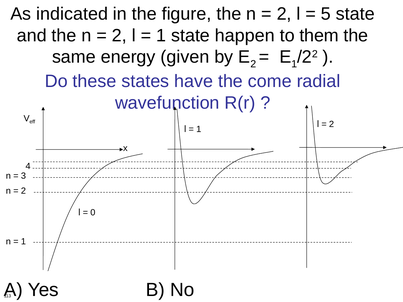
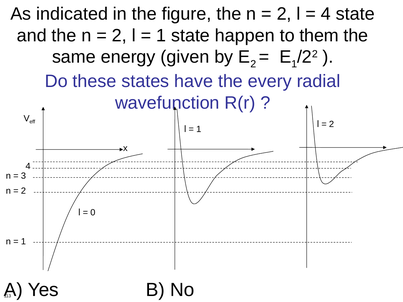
5: 5 -> 4 (326, 14)
come: come -> every (270, 81)
